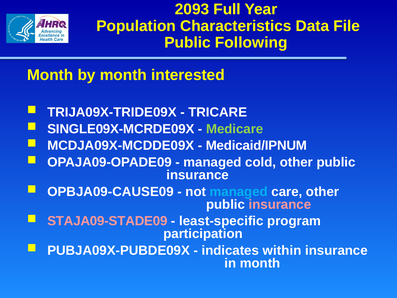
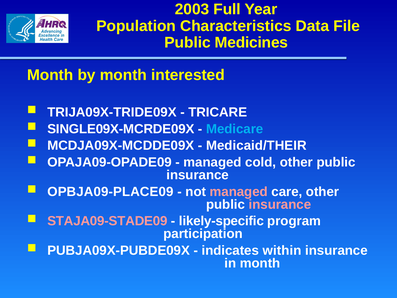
2093: 2093 -> 2003 (192, 9)
Following: Following -> Medicines (251, 43)
Medicare colour: light green -> light blue (235, 129)
Medicaid/IPNUM: Medicaid/IPNUM -> Medicaid/THEIR (256, 145)
OPBJA09-CAUSE09: OPBJA09-CAUSE09 -> OPBJA09-PLACE09 (110, 192)
managed colour: light blue -> pink (239, 192)
least-specific: least-specific -> likely-specific (221, 221)
